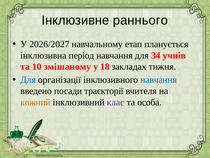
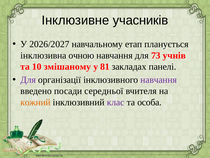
раннього: раннього -> учасників (140, 20)
період: період -> очною (81, 55)
34: 34 -> 73 (156, 55)
18: 18 -> 81 (105, 66)
тижня: тижня -> панелі (162, 66)
Для colour: blue -> purple (28, 80)
навчання colour: blue -> purple (159, 80)
траєкторії: траєкторії -> середньої (104, 91)
